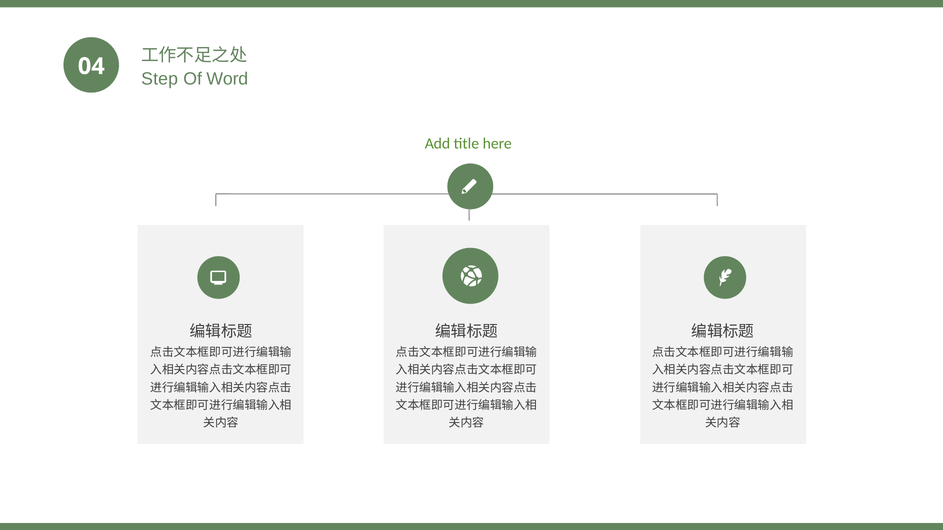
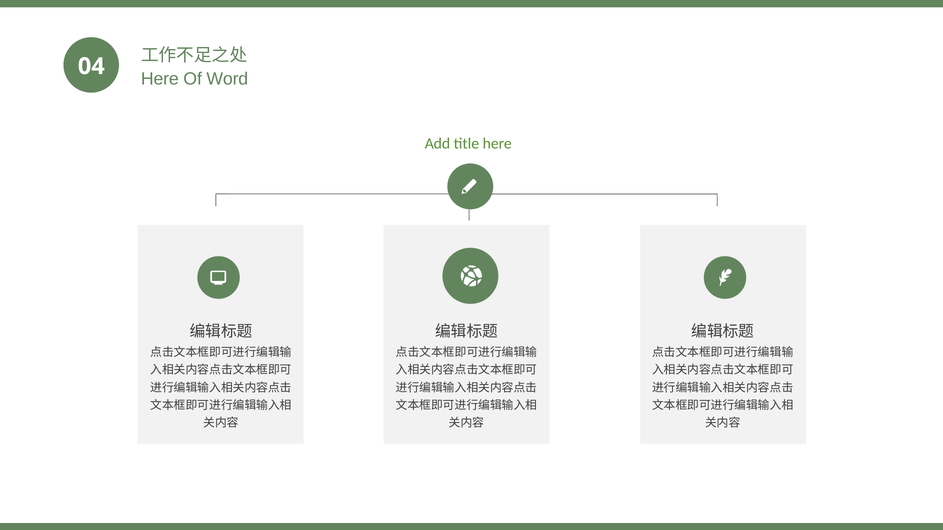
Step: Step -> Here (160, 79)
